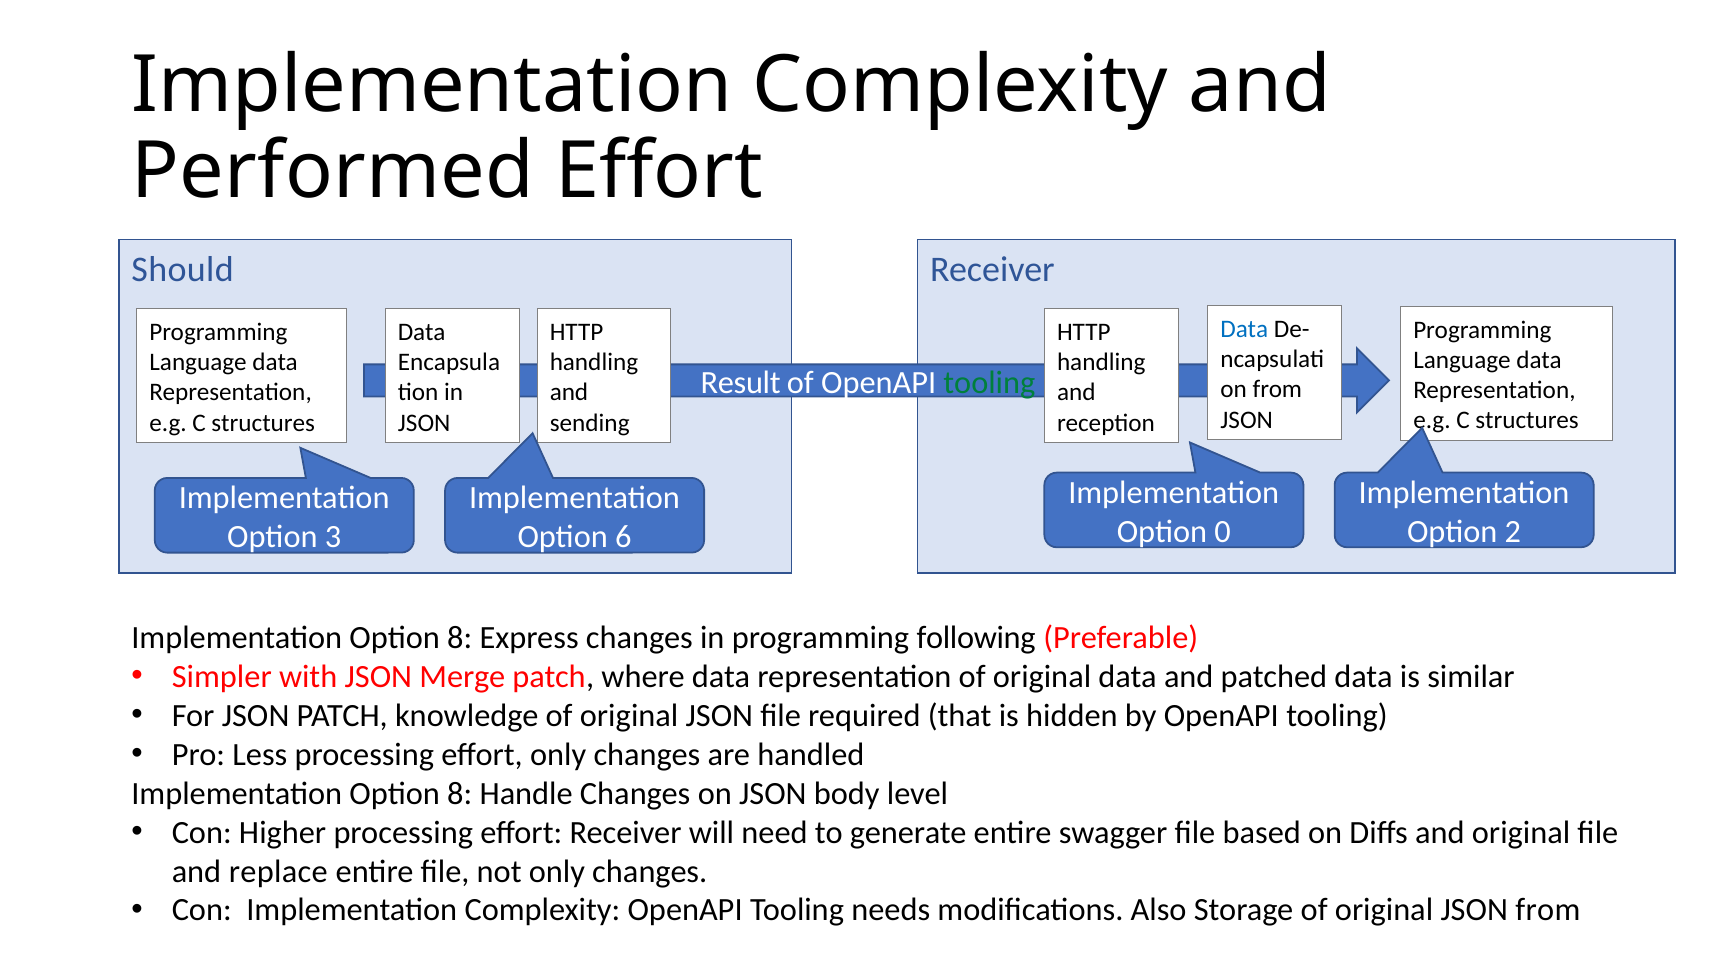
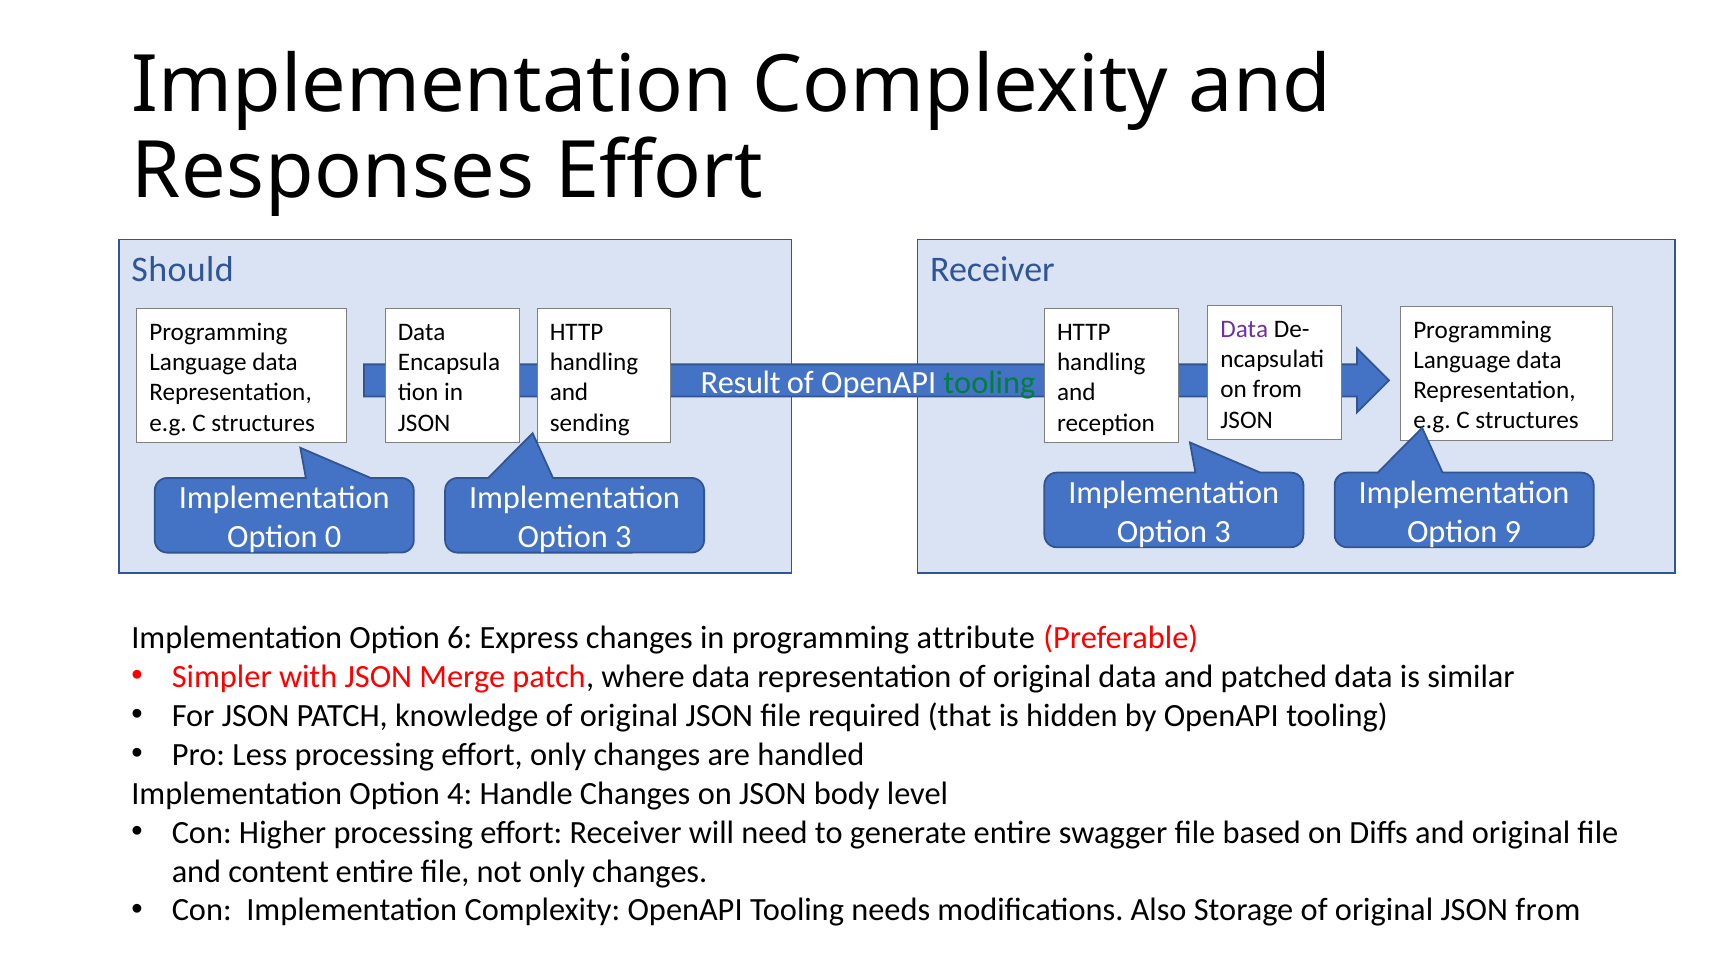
Performed: Performed -> Responses (333, 171)
Data colour: blue -> purple (1244, 329)
0: 0 -> 3 (1223, 531)
2: 2 -> 9 (1513, 531)
3: 3 -> 0 (333, 537)
6: 6 -> 3 (623, 537)
8: 8 -> 6 (460, 638)
following: following -> attribute (976, 638)
8: 8 -> 4 (460, 793)
replace: replace -> content (279, 871)
